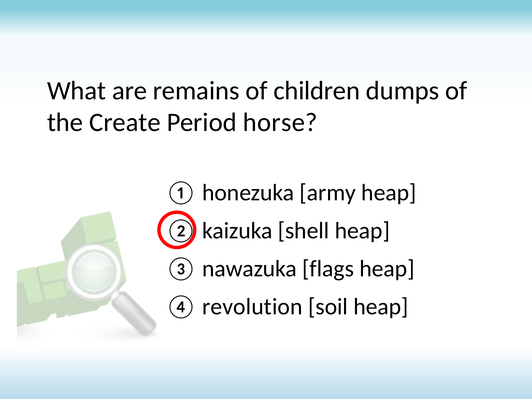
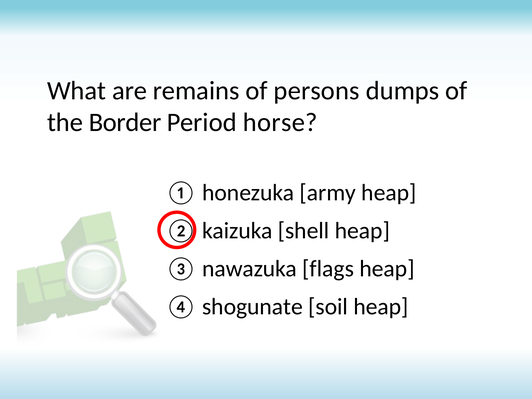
children: children -> persons (317, 91)
Create: Create -> Border (125, 122)
revolution: revolution -> shogunate (252, 307)
